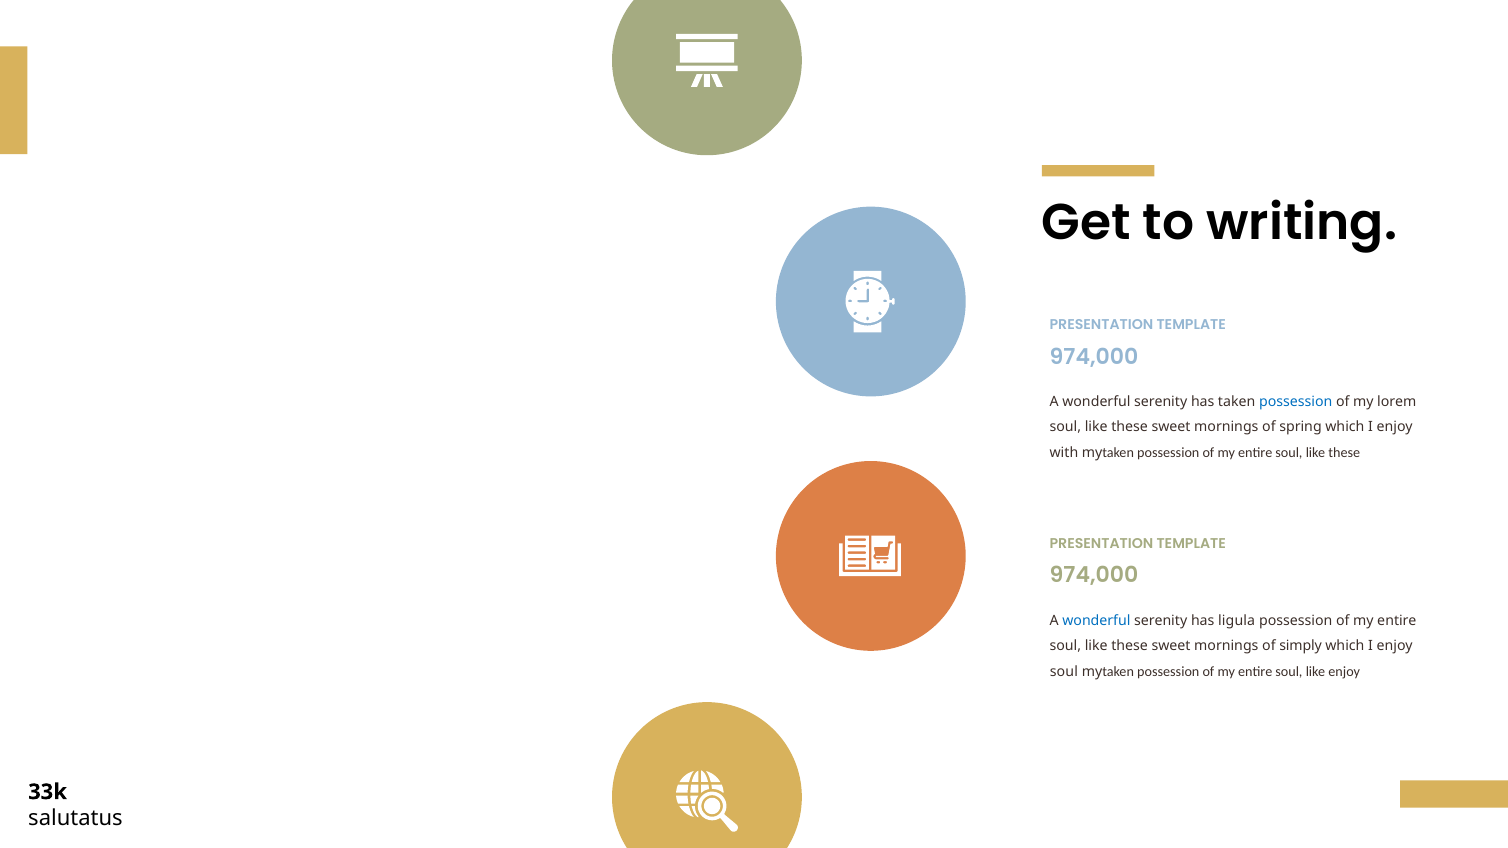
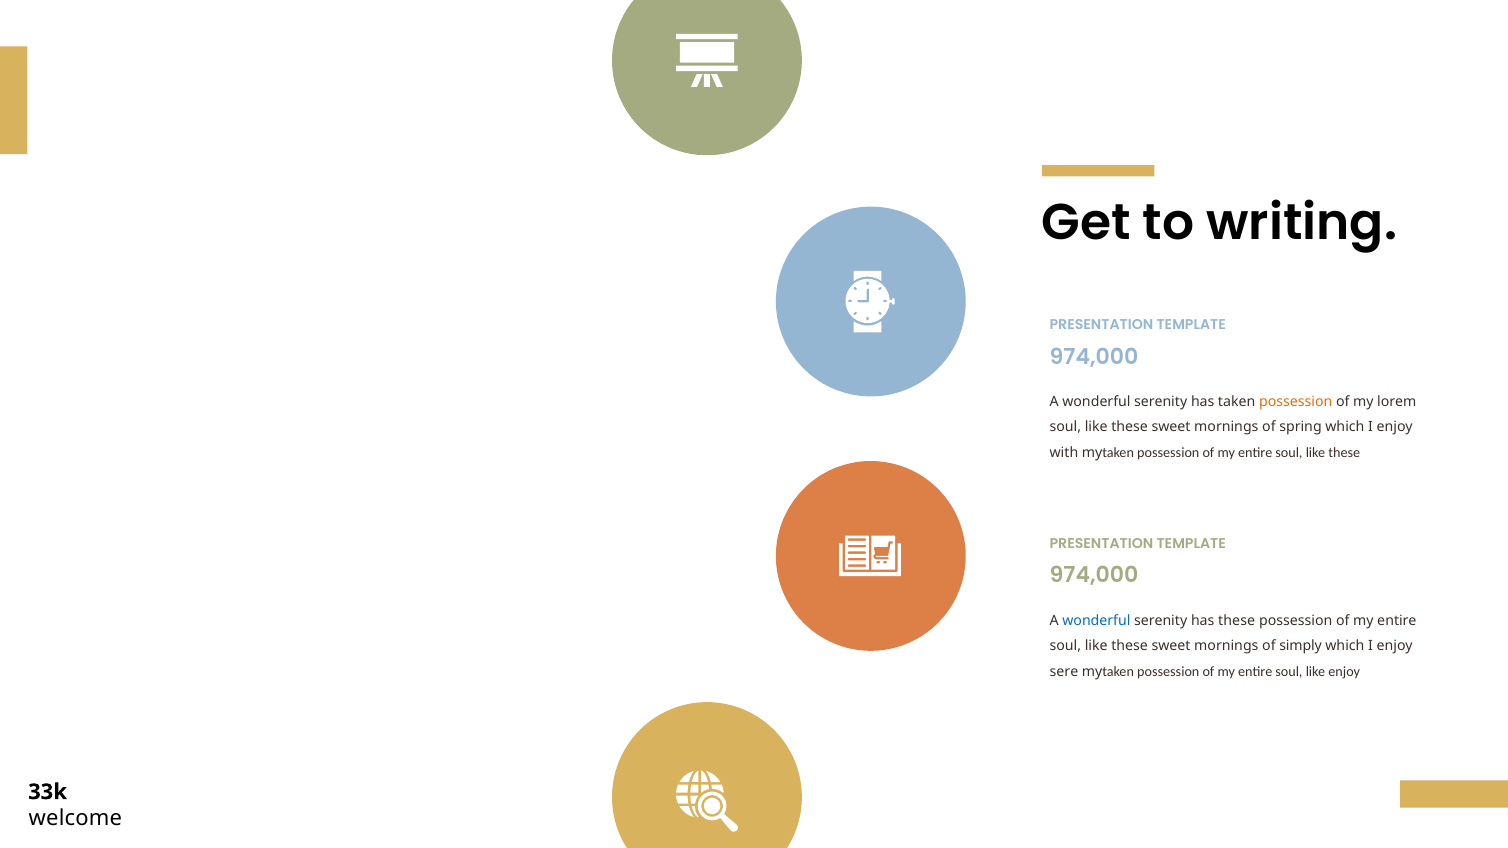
possession colour: blue -> orange (1296, 402)
has ligula: ligula -> these (1237, 621)
soul: soul -> sere (1064, 672)
salutatus: salutatus -> welcome (75, 819)
